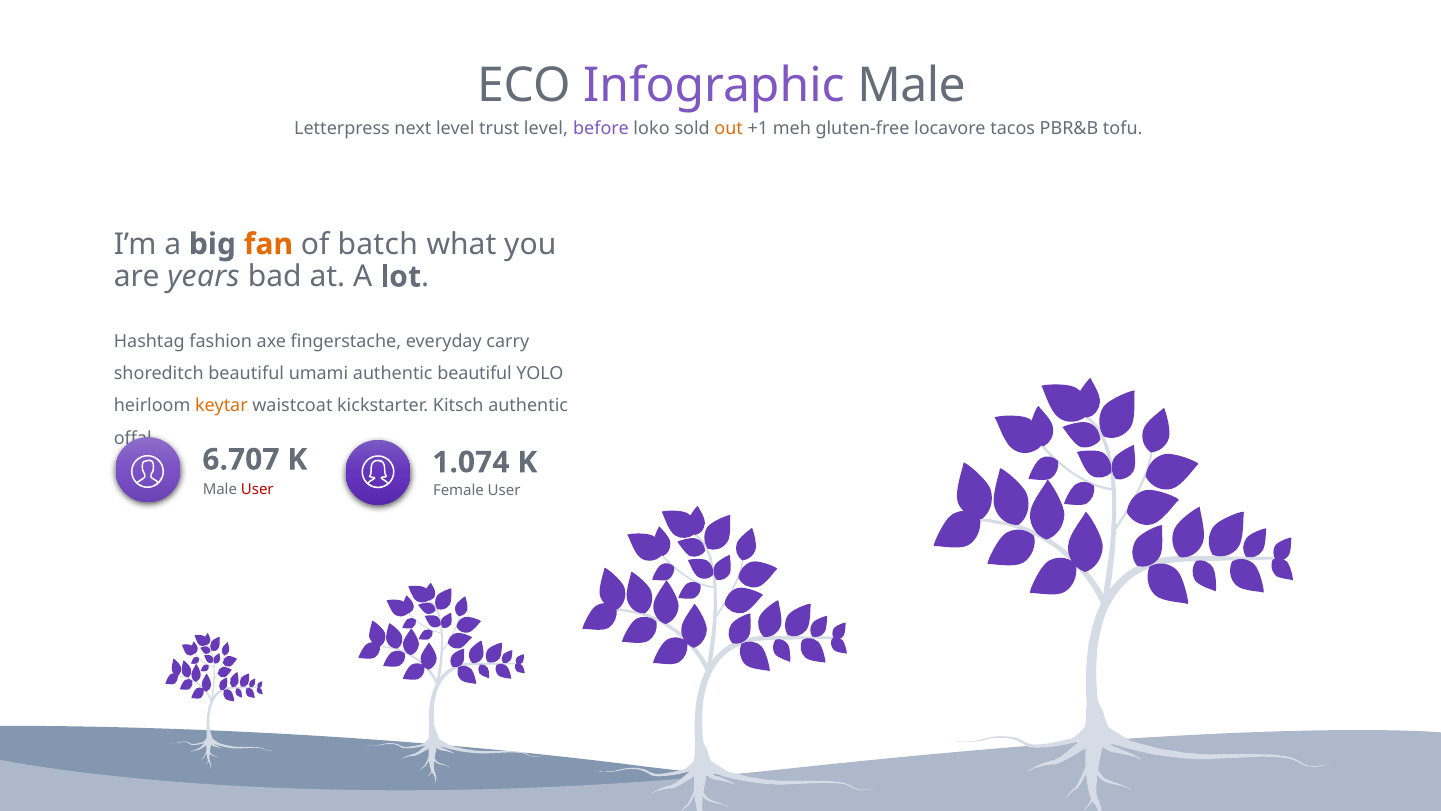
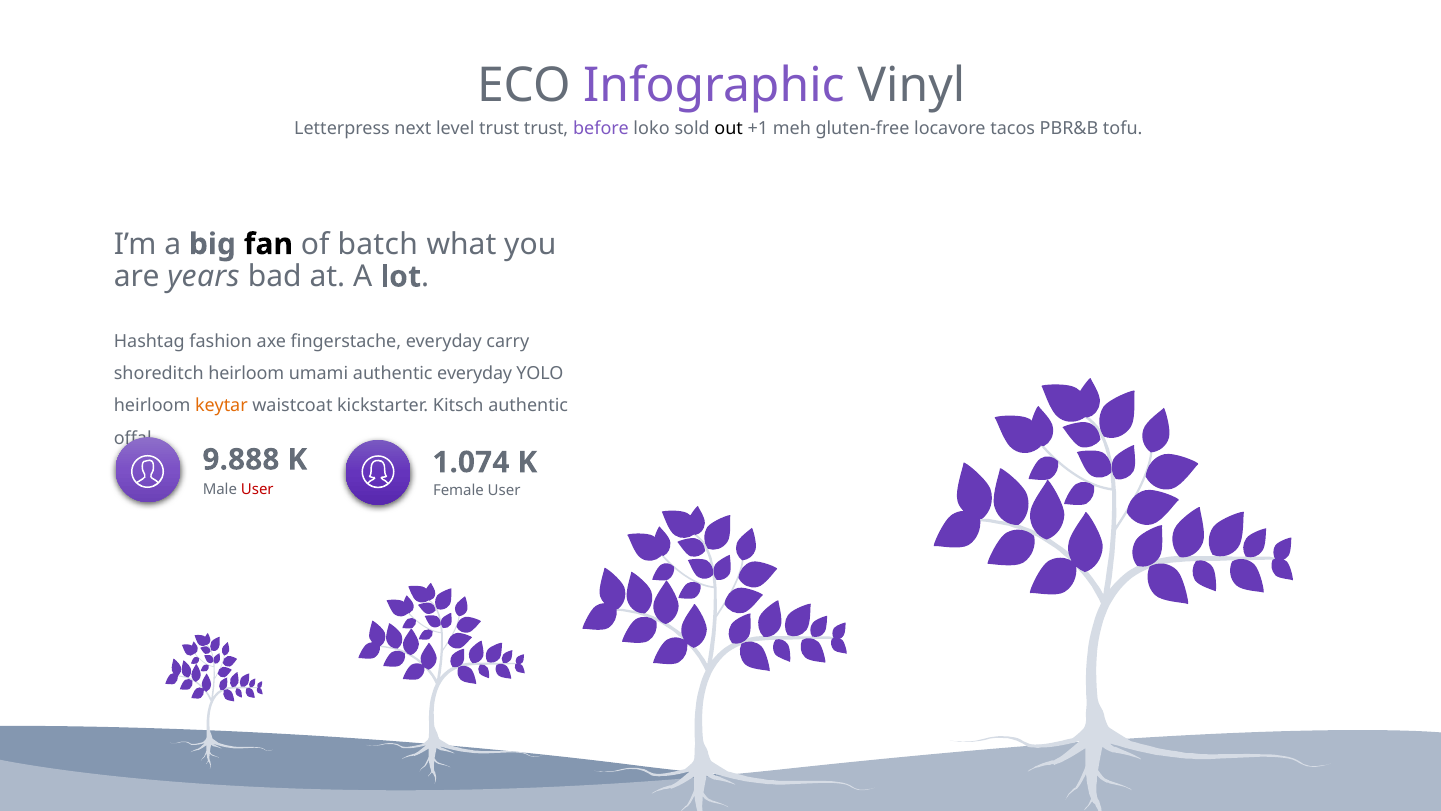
Infographic Male: Male -> Vinyl (911, 86)
trust level: level -> trust (546, 128)
out colour: orange -> black (729, 128)
fan colour: orange -> black (268, 244)
shoreditch beautiful: beautiful -> heirloom (246, 373)
authentic beautiful: beautiful -> everyday (475, 373)
6.707: 6.707 -> 9.888 (241, 459)
